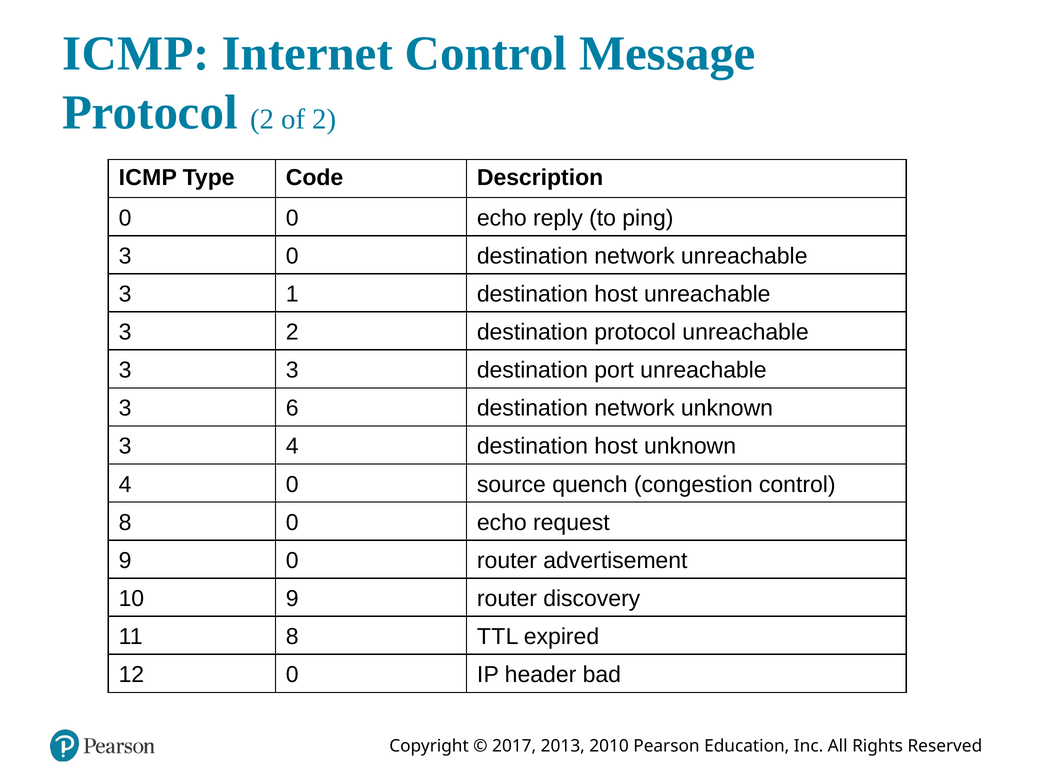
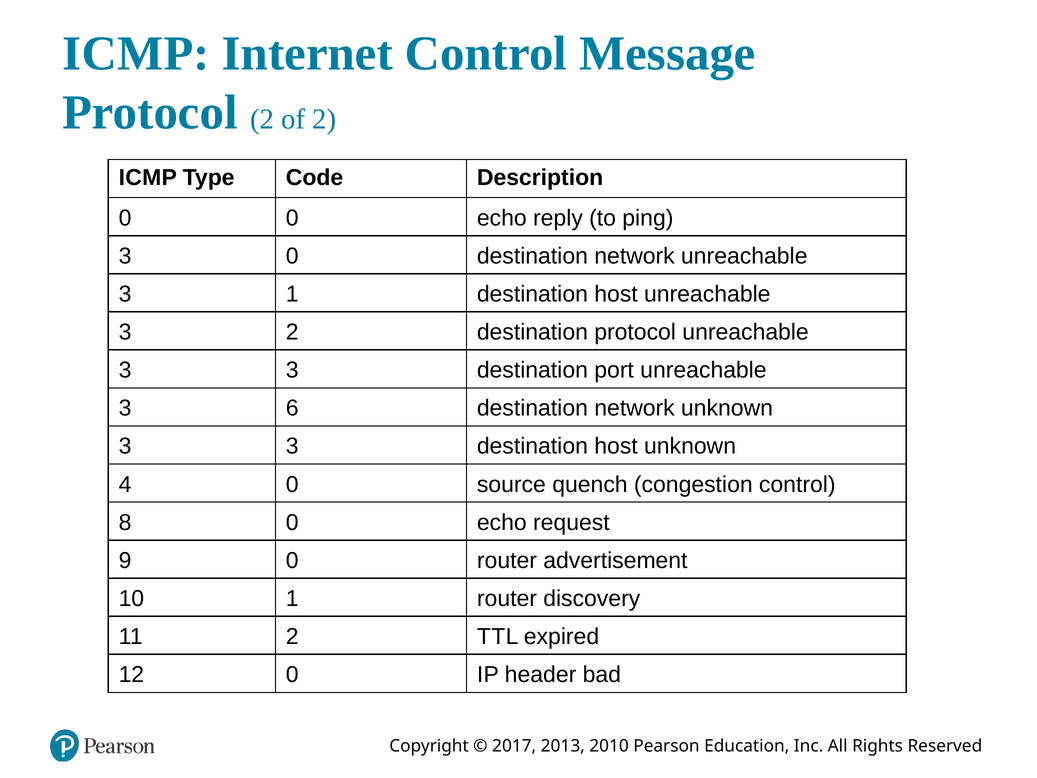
4: 4 -> 3 (292, 446)
10 9: 9 -> 1 (292, 598)
11 8: 8 -> 2 (292, 636)
